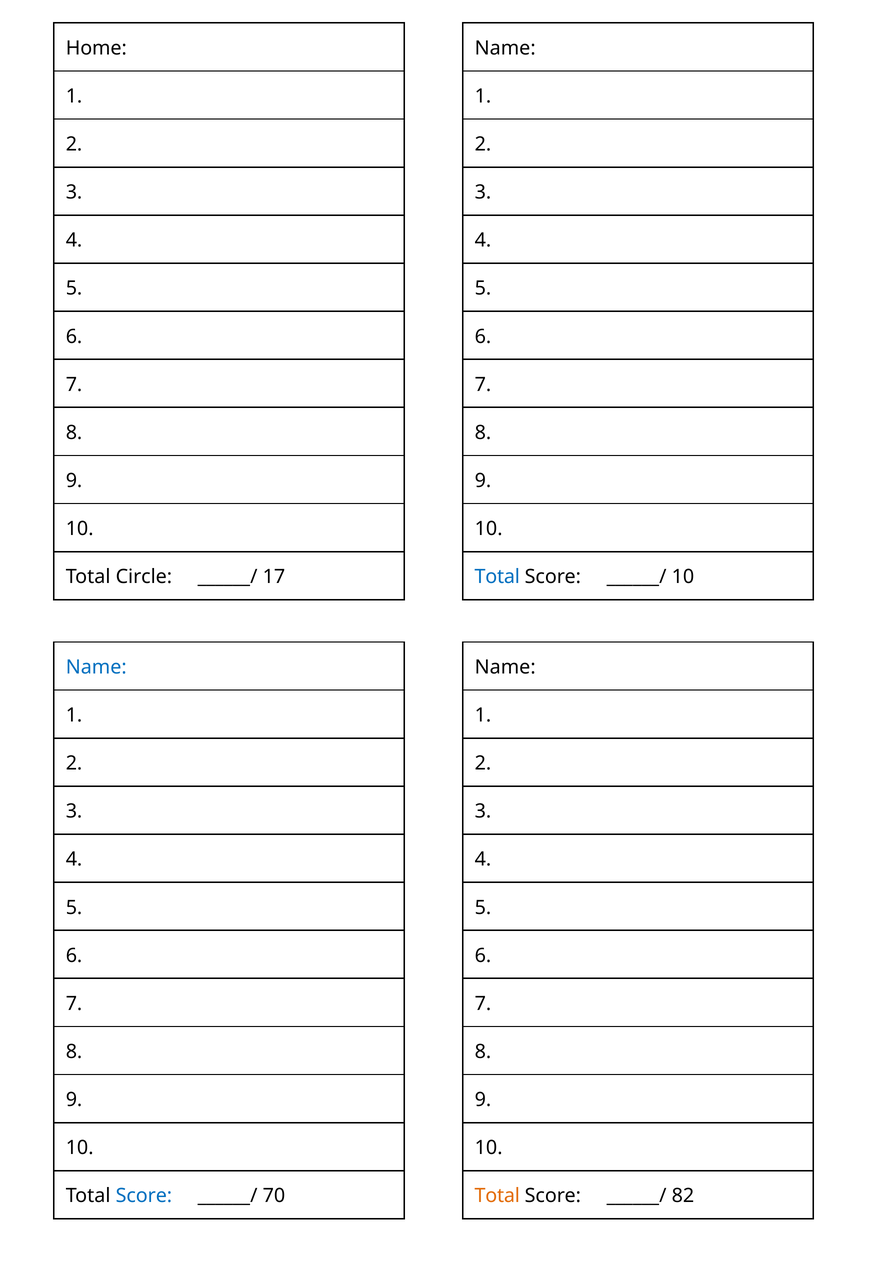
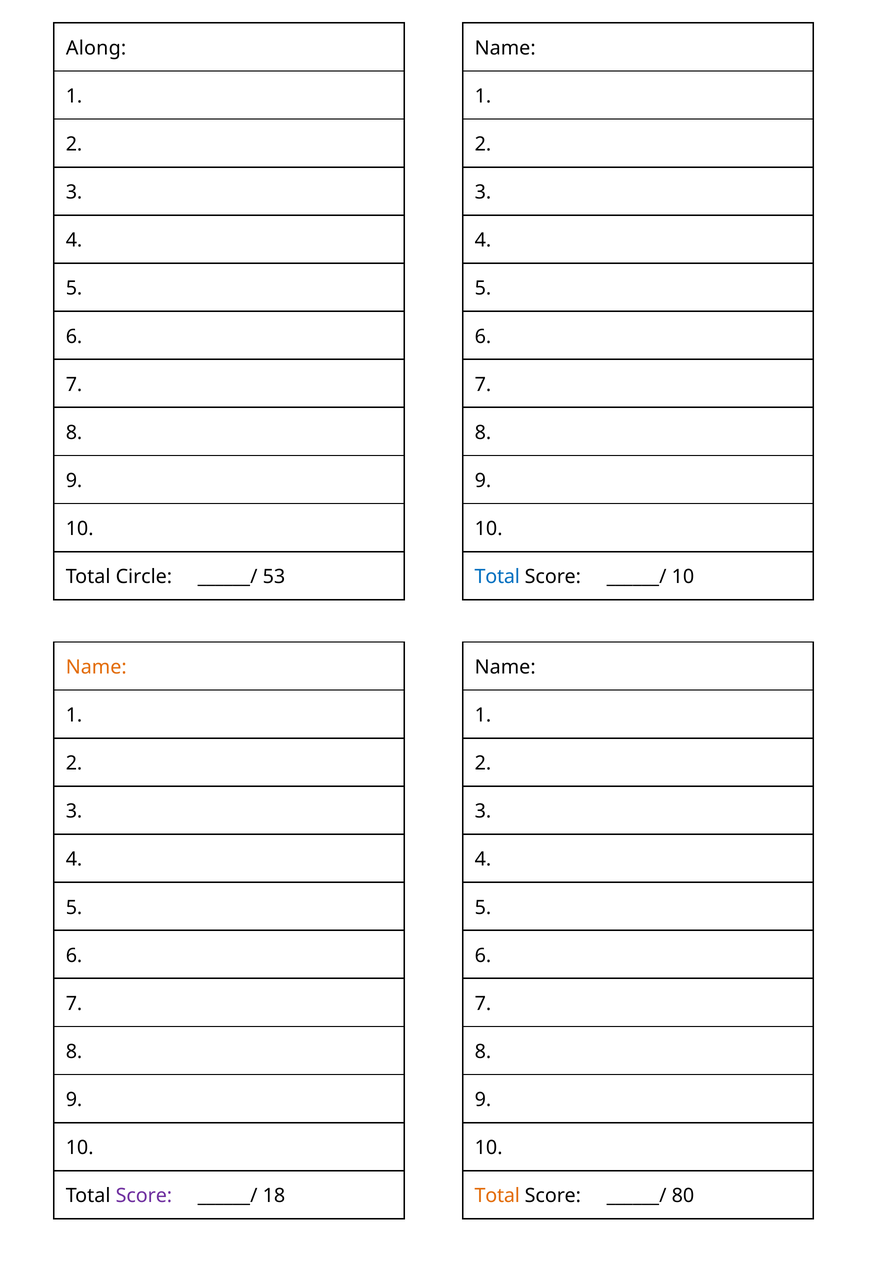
Home: Home -> Along (96, 48)
17: 17 -> 53 (274, 577)
Name colour: blue -> orange (96, 667)
Score colour: blue -> purple (144, 1196)
70: 70 -> 18 (274, 1196)
82: 82 -> 80 (683, 1196)
